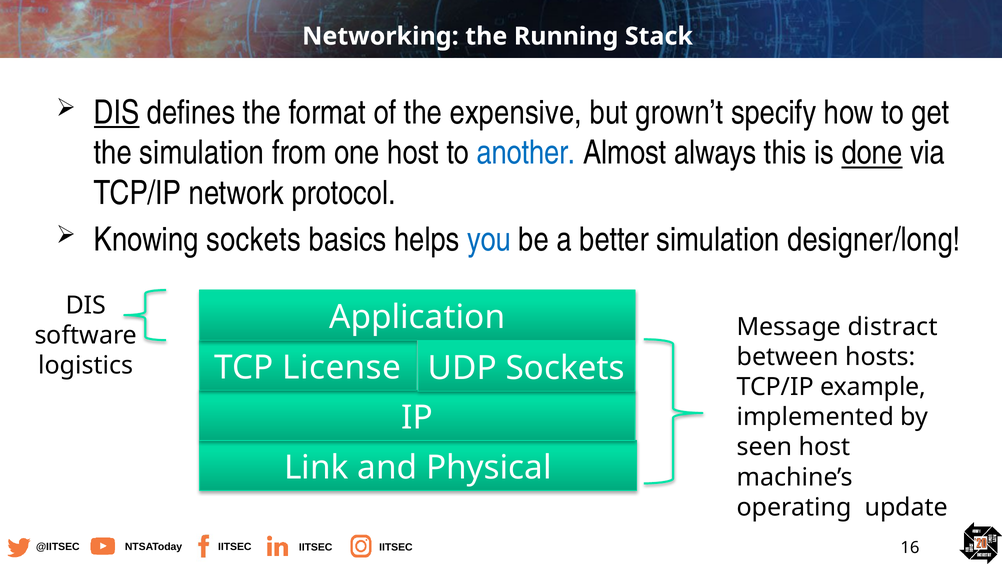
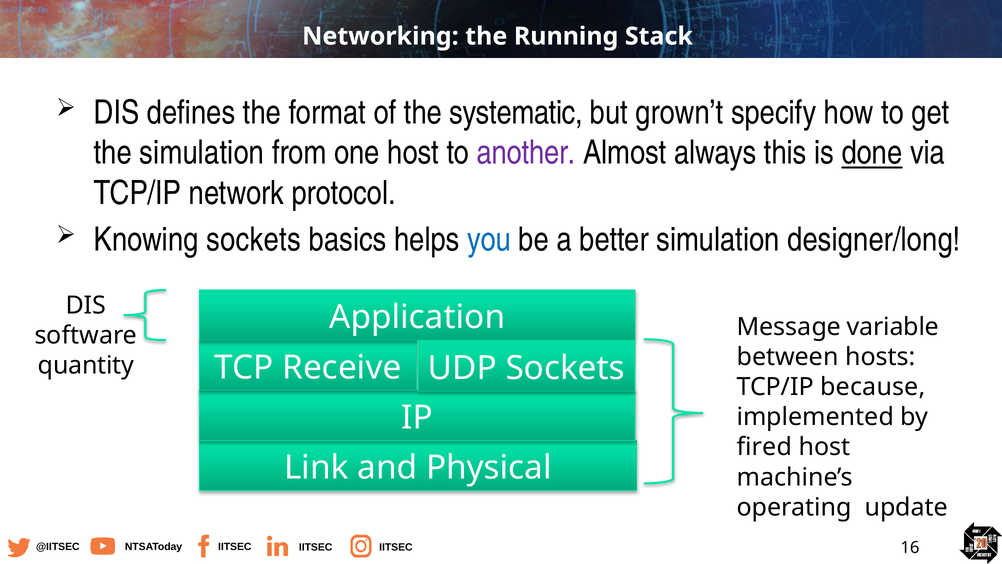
DIS underline: present -> none (117, 113)
expensive: expensive -> systematic (516, 113)
another colour: blue -> purple (526, 153)
distract: distract -> variable (893, 327)
License: License -> Receive (342, 367)
logistics: logistics -> quantity (86, 365)
example: example -> because (873, 387)
seen: seen -> fired (764, 447)
